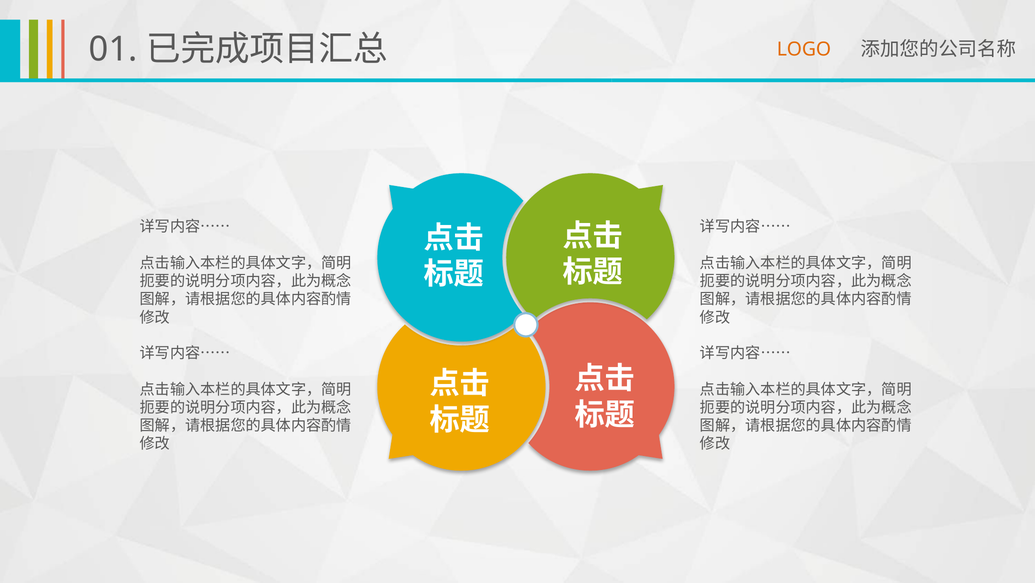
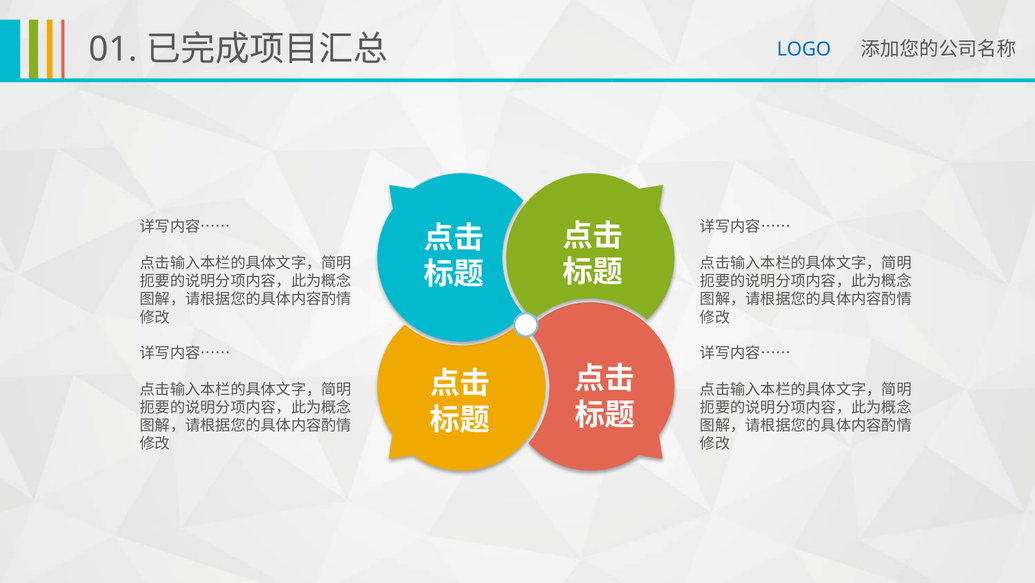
LOGO colour: orange -> blue (804, 50)
